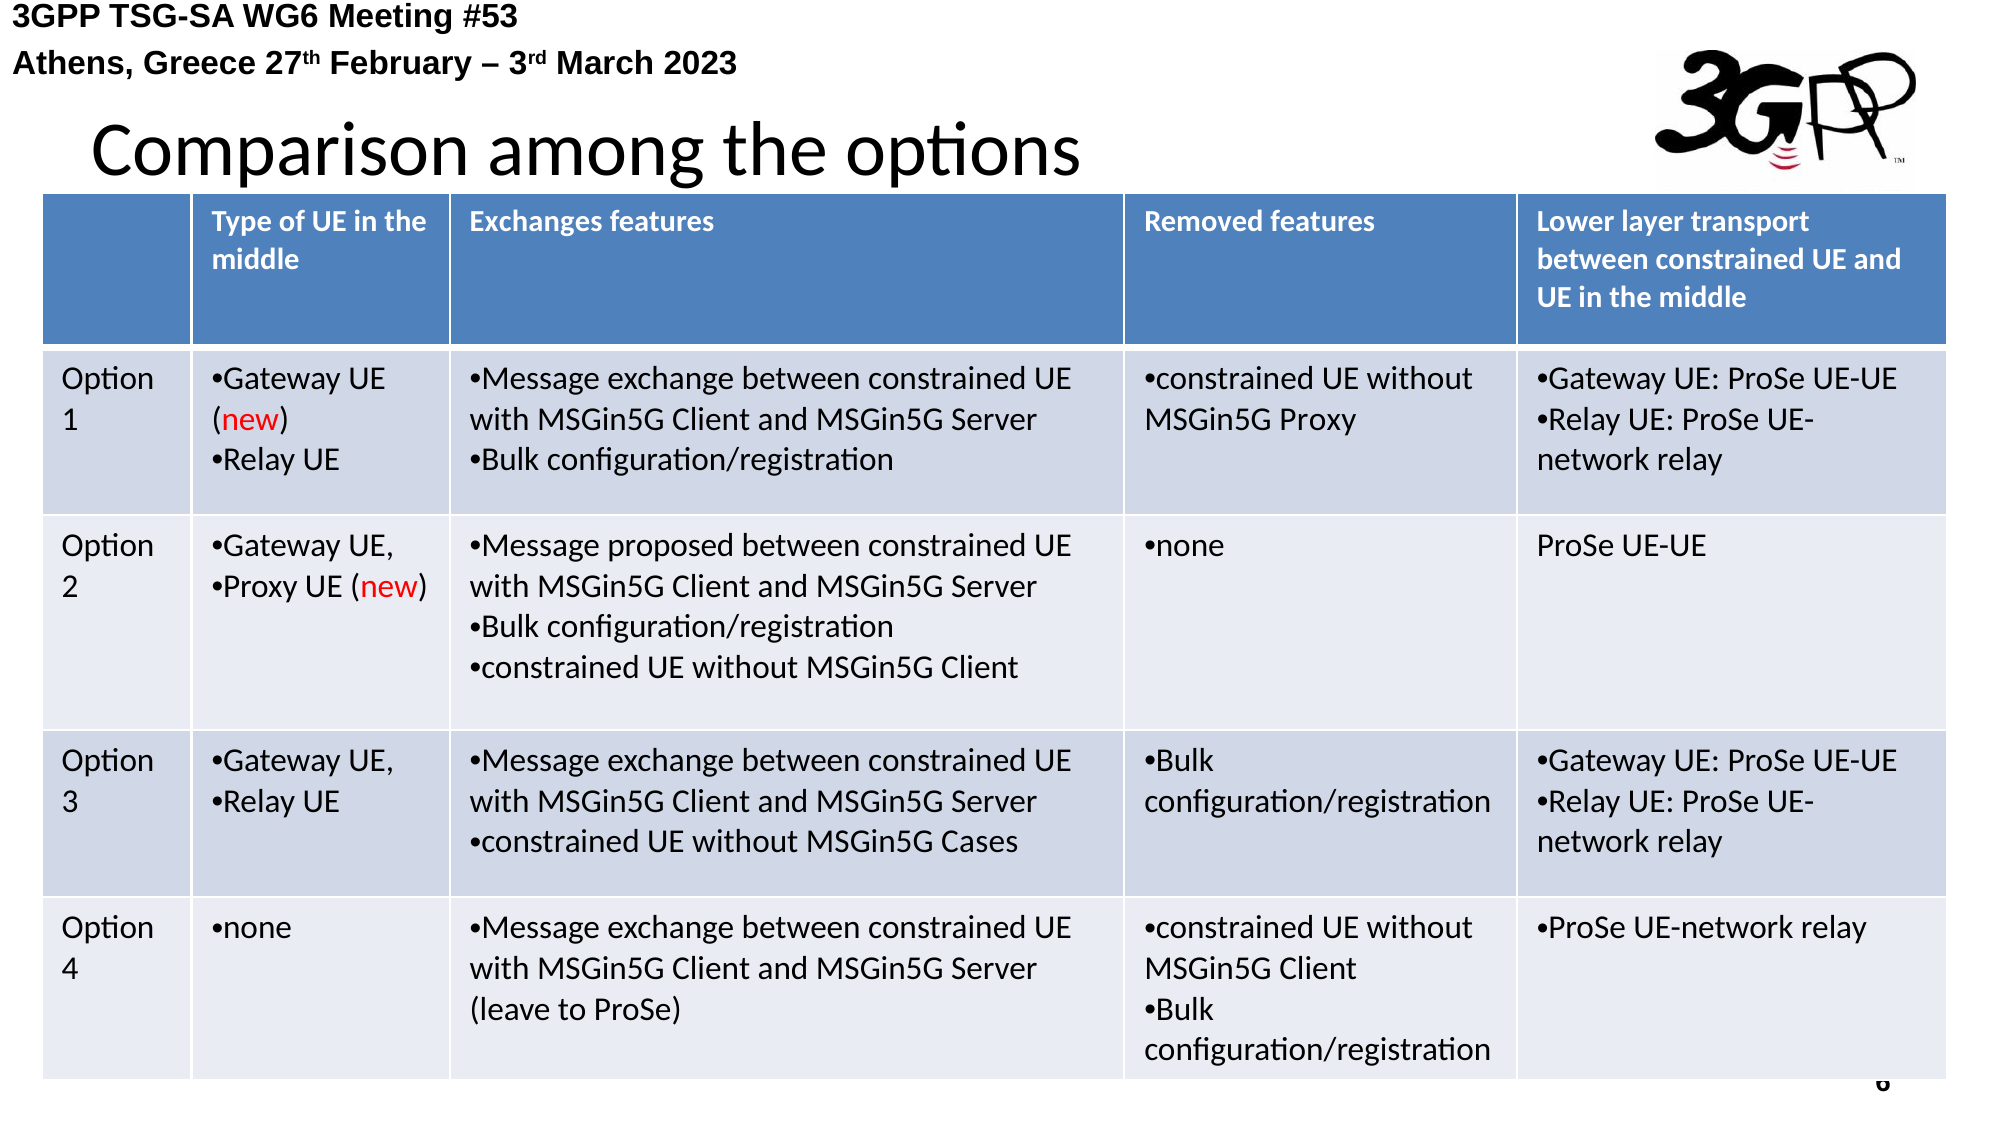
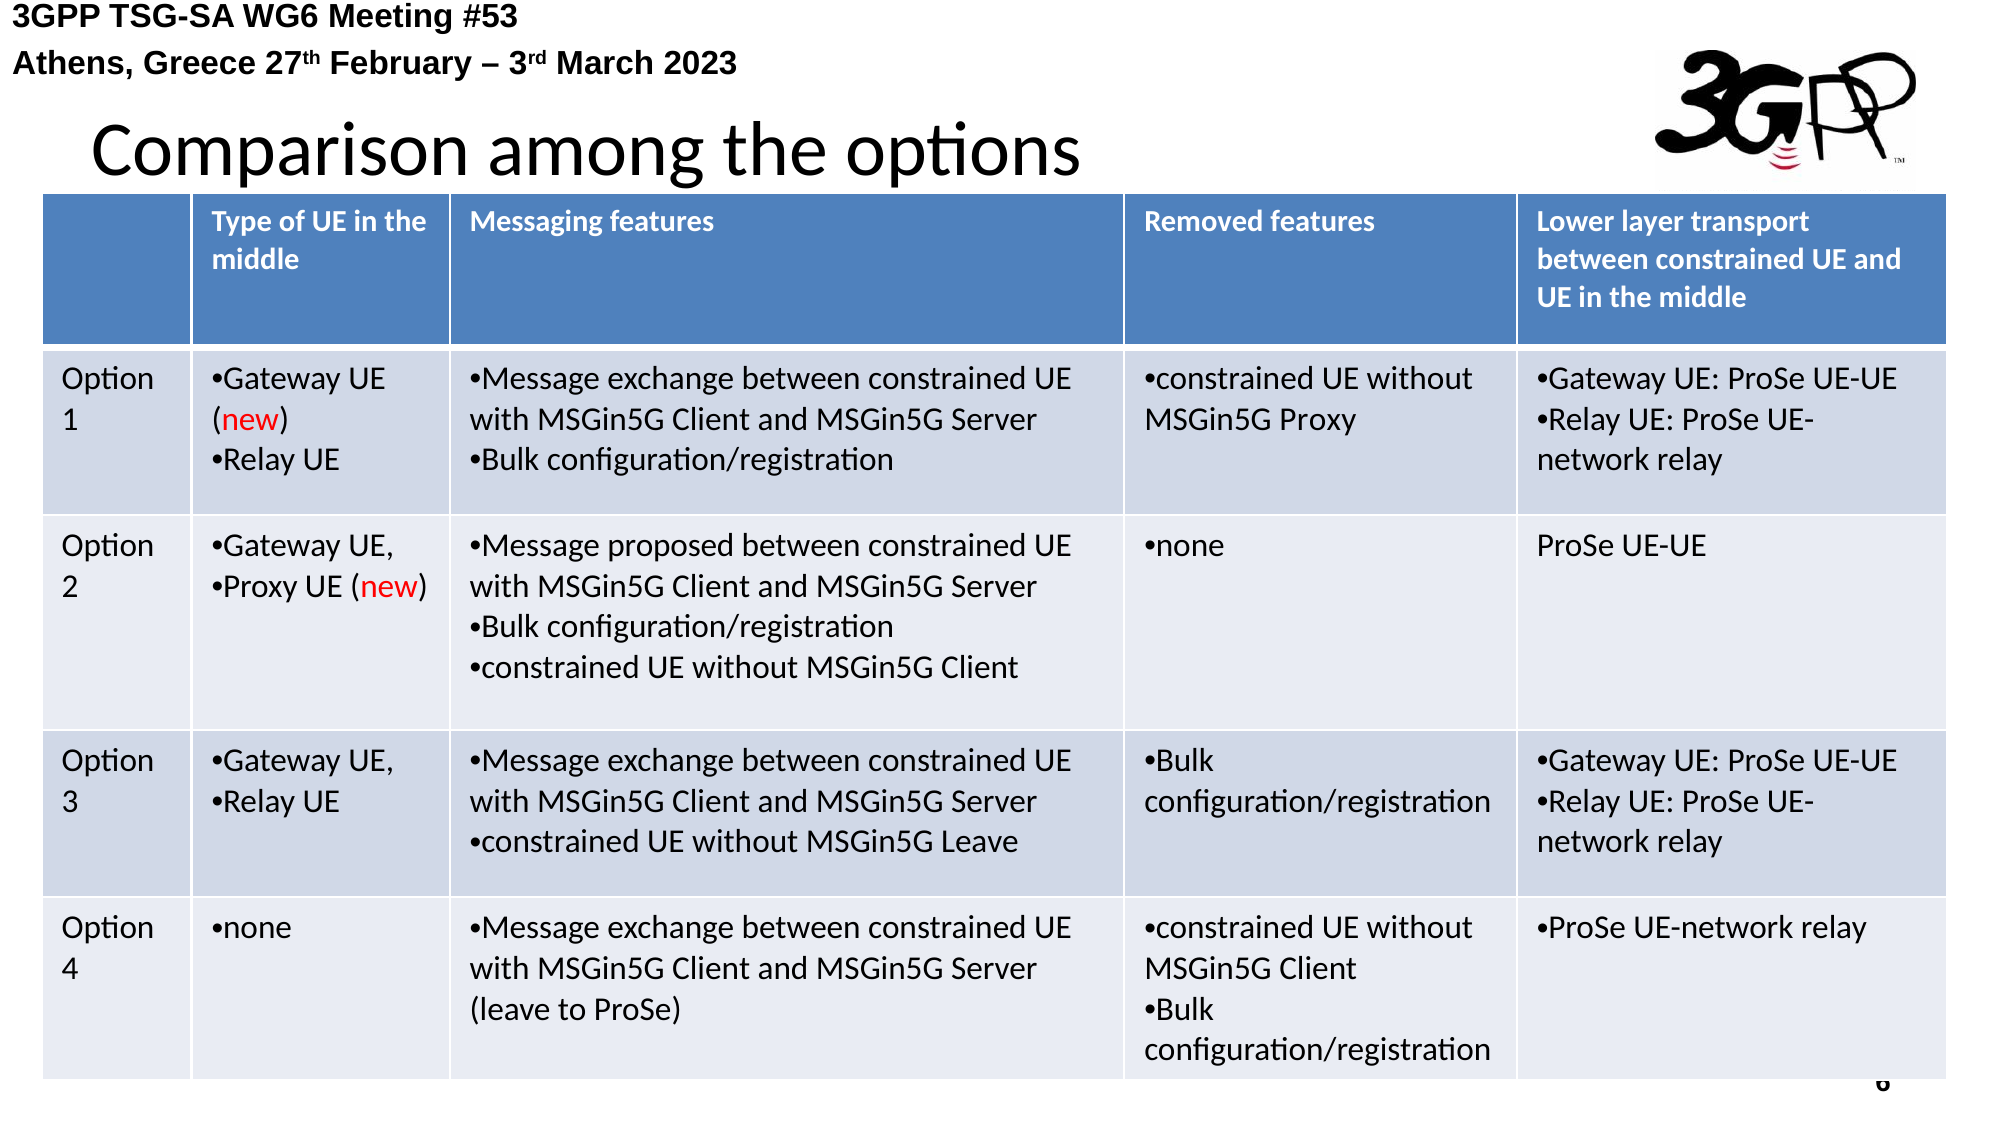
Exchanges: Exchanges -> Messaging (536, 222)
MSGin5G Cases: Cases -> Leave (980, 842)
